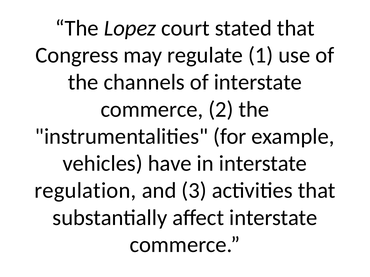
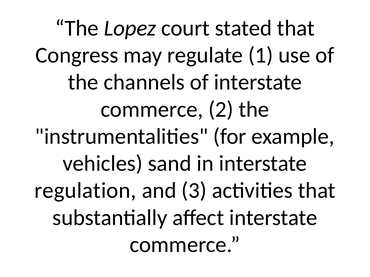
have: have -> sand (170, 164)
